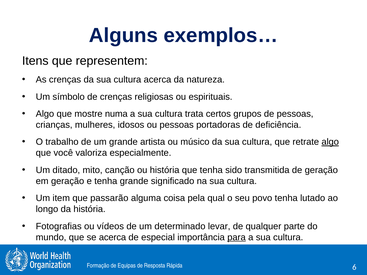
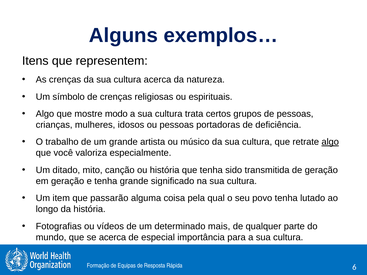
numa: numa -> modo (116, 114)
levar: levar -> mais (219, 226)
para underline: present -> none (237, 237)
